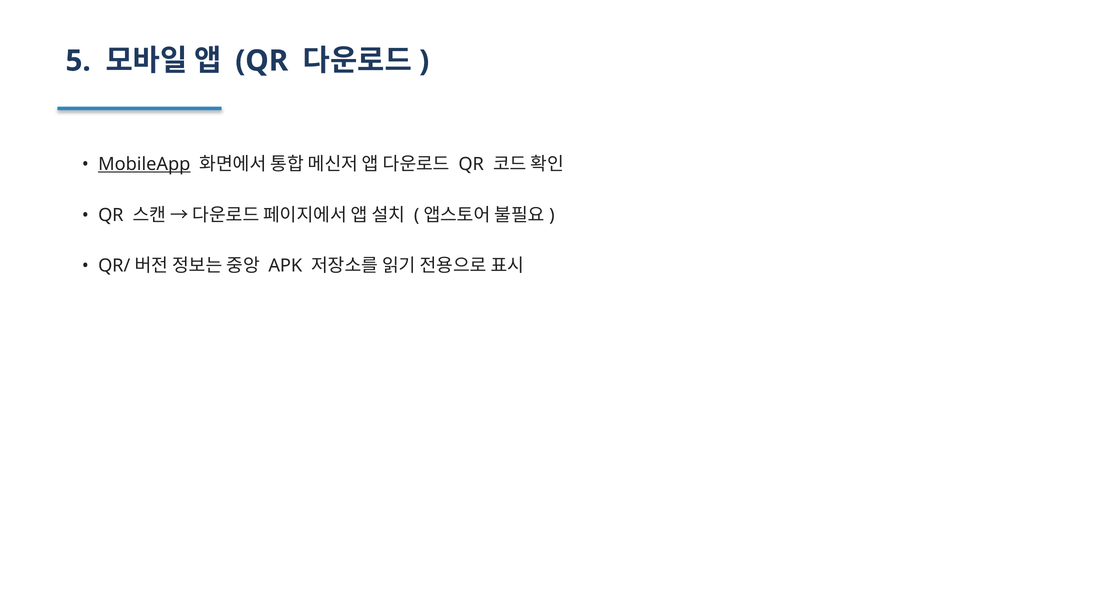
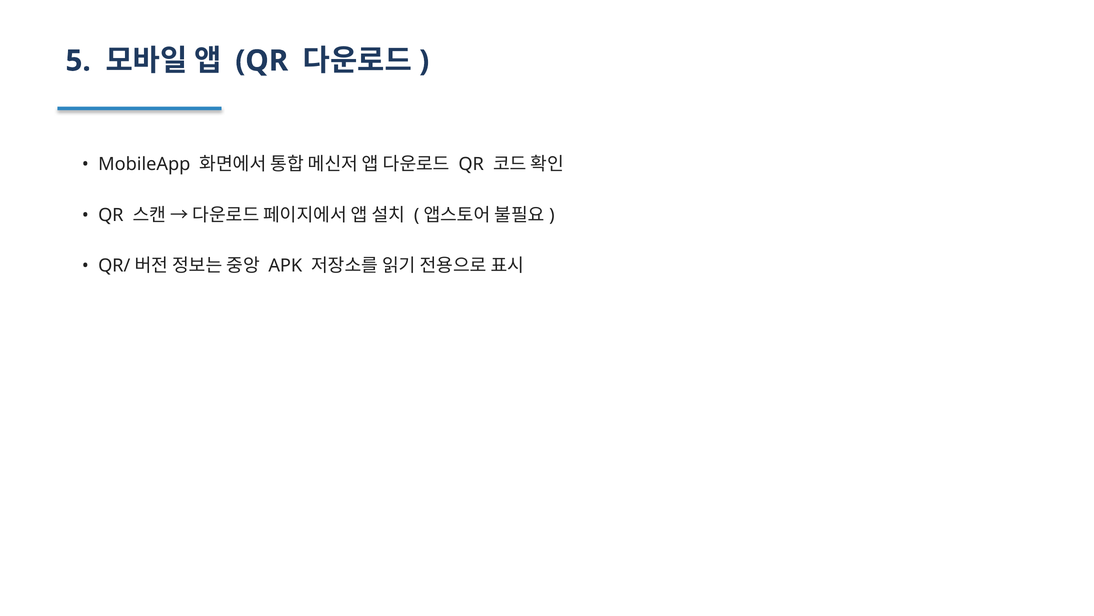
MobileApp underline: present -> none (144, 164)
